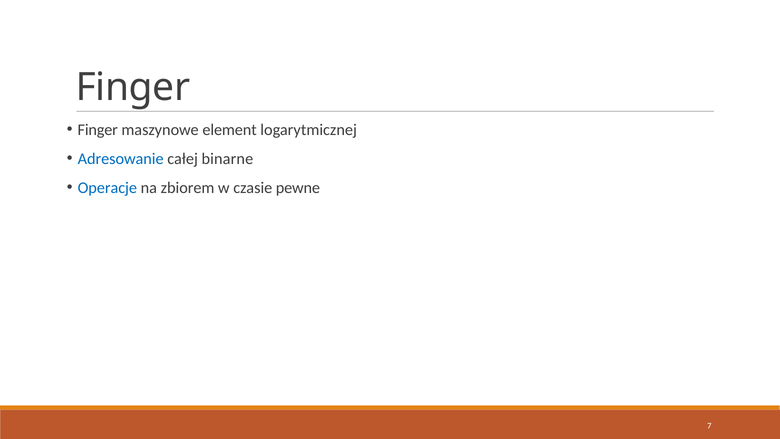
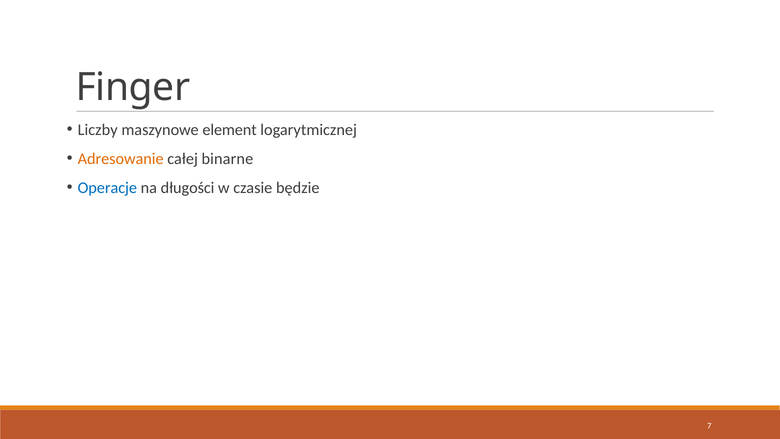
Finger: Finger -> Liczby (98, 130)
Adresowanie colour: blue -> orange (121, 159)
zbiorem: zbiorem -> długości (188, 188)
pewne: pewne -> będzie (298, 188)
